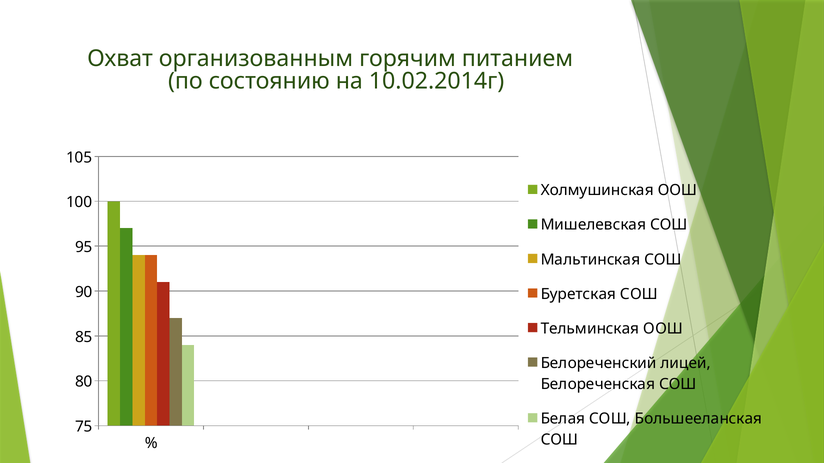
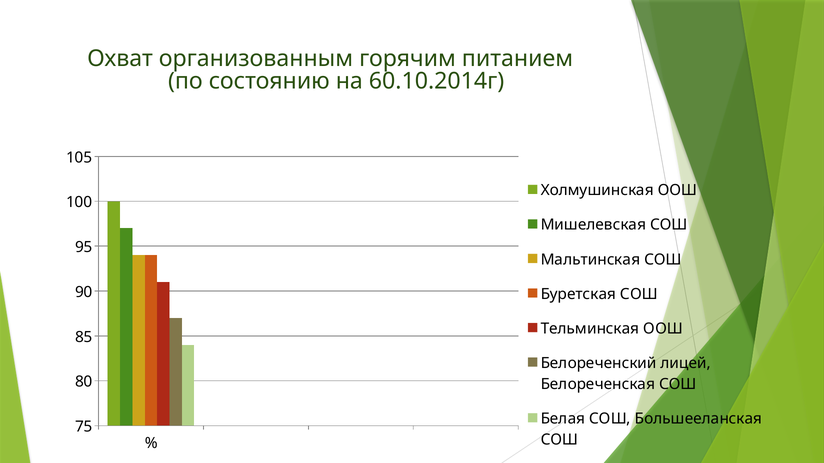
10.02.2014г: 10.02.2014г -> 60.10.2014г (437, 81)
